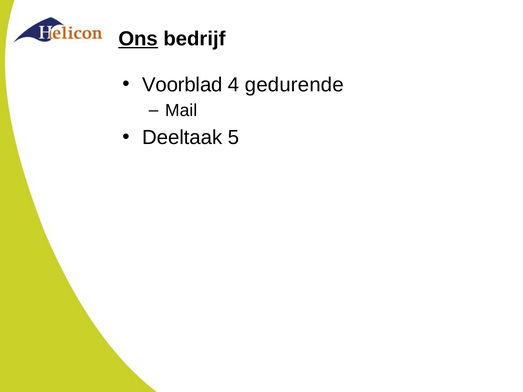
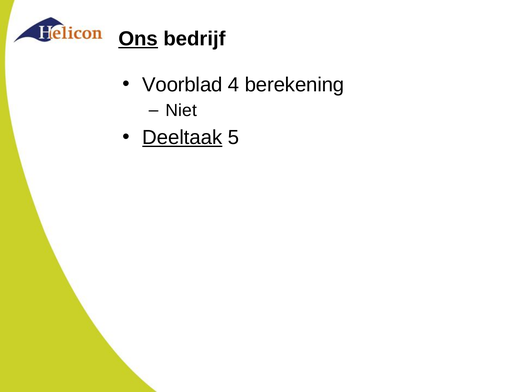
gedurende: gedurende -> berekening (295, 85)
Mail: Mail -> Niet (181, 111)
Deeltaak underline: none -> present (182, 138)
